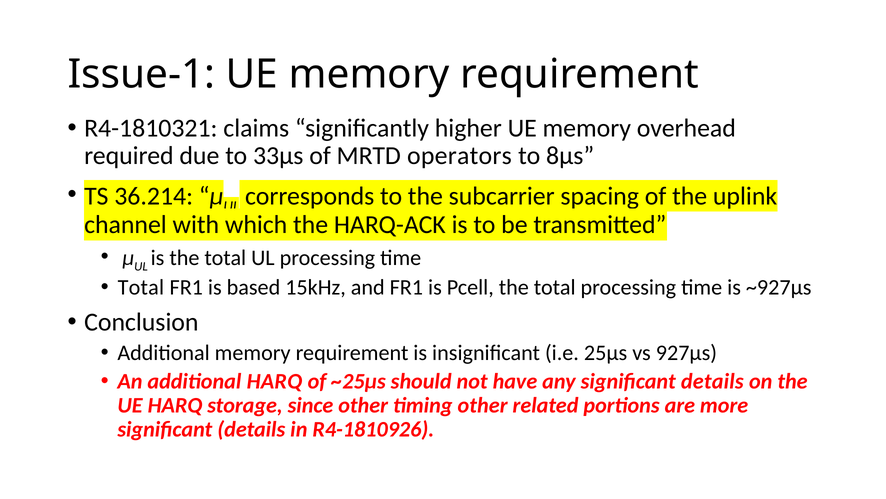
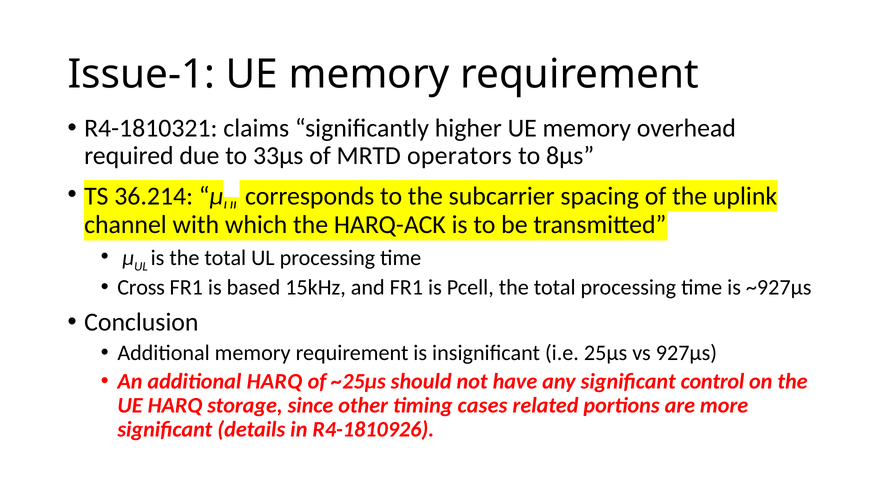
Total: Total -> Cross (141, 287)
any significant details: details -> control (713, 381)
timing other: other -> cases (482, 405)
